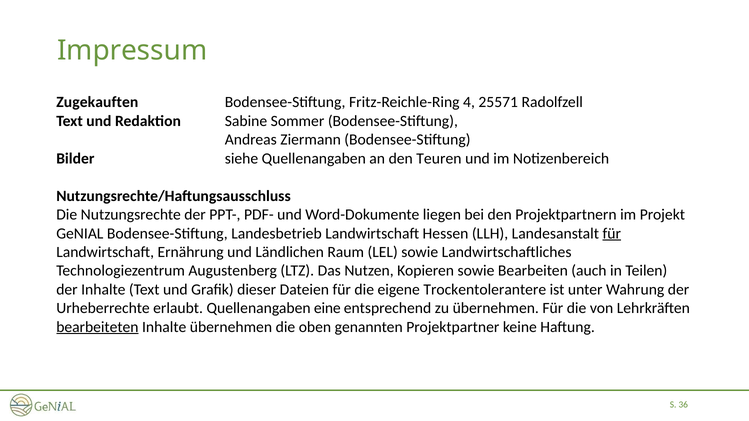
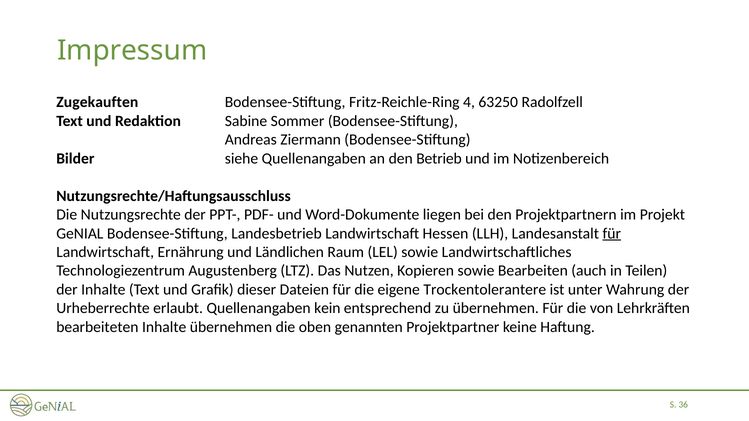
25571: 25571 -> 63250 (498, 102)
Teuren: Teuren -> Betrieb (439, 159)
eine: eine -> kein (327, 308)
bearbeiteten underline: present -> none (97, 327)
